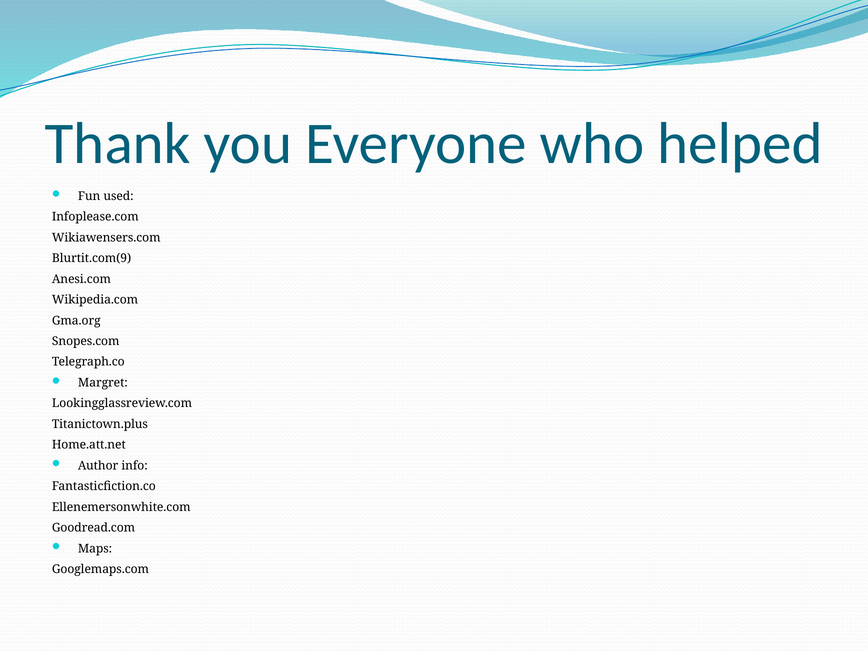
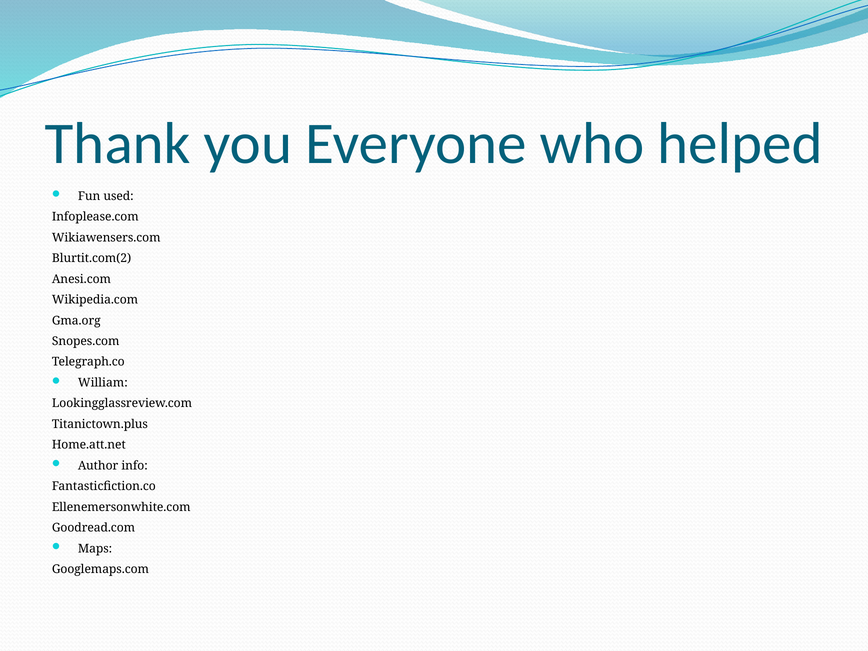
Blurtit.com(9: Blurtit.com(9 -> Blurtit.com(2 (92, 258)
Margret: Margret -> William (103, 383)
